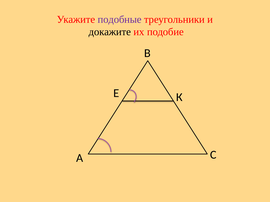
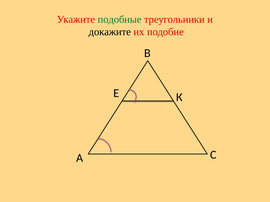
подобные colour: purple -> green (120, 19)
